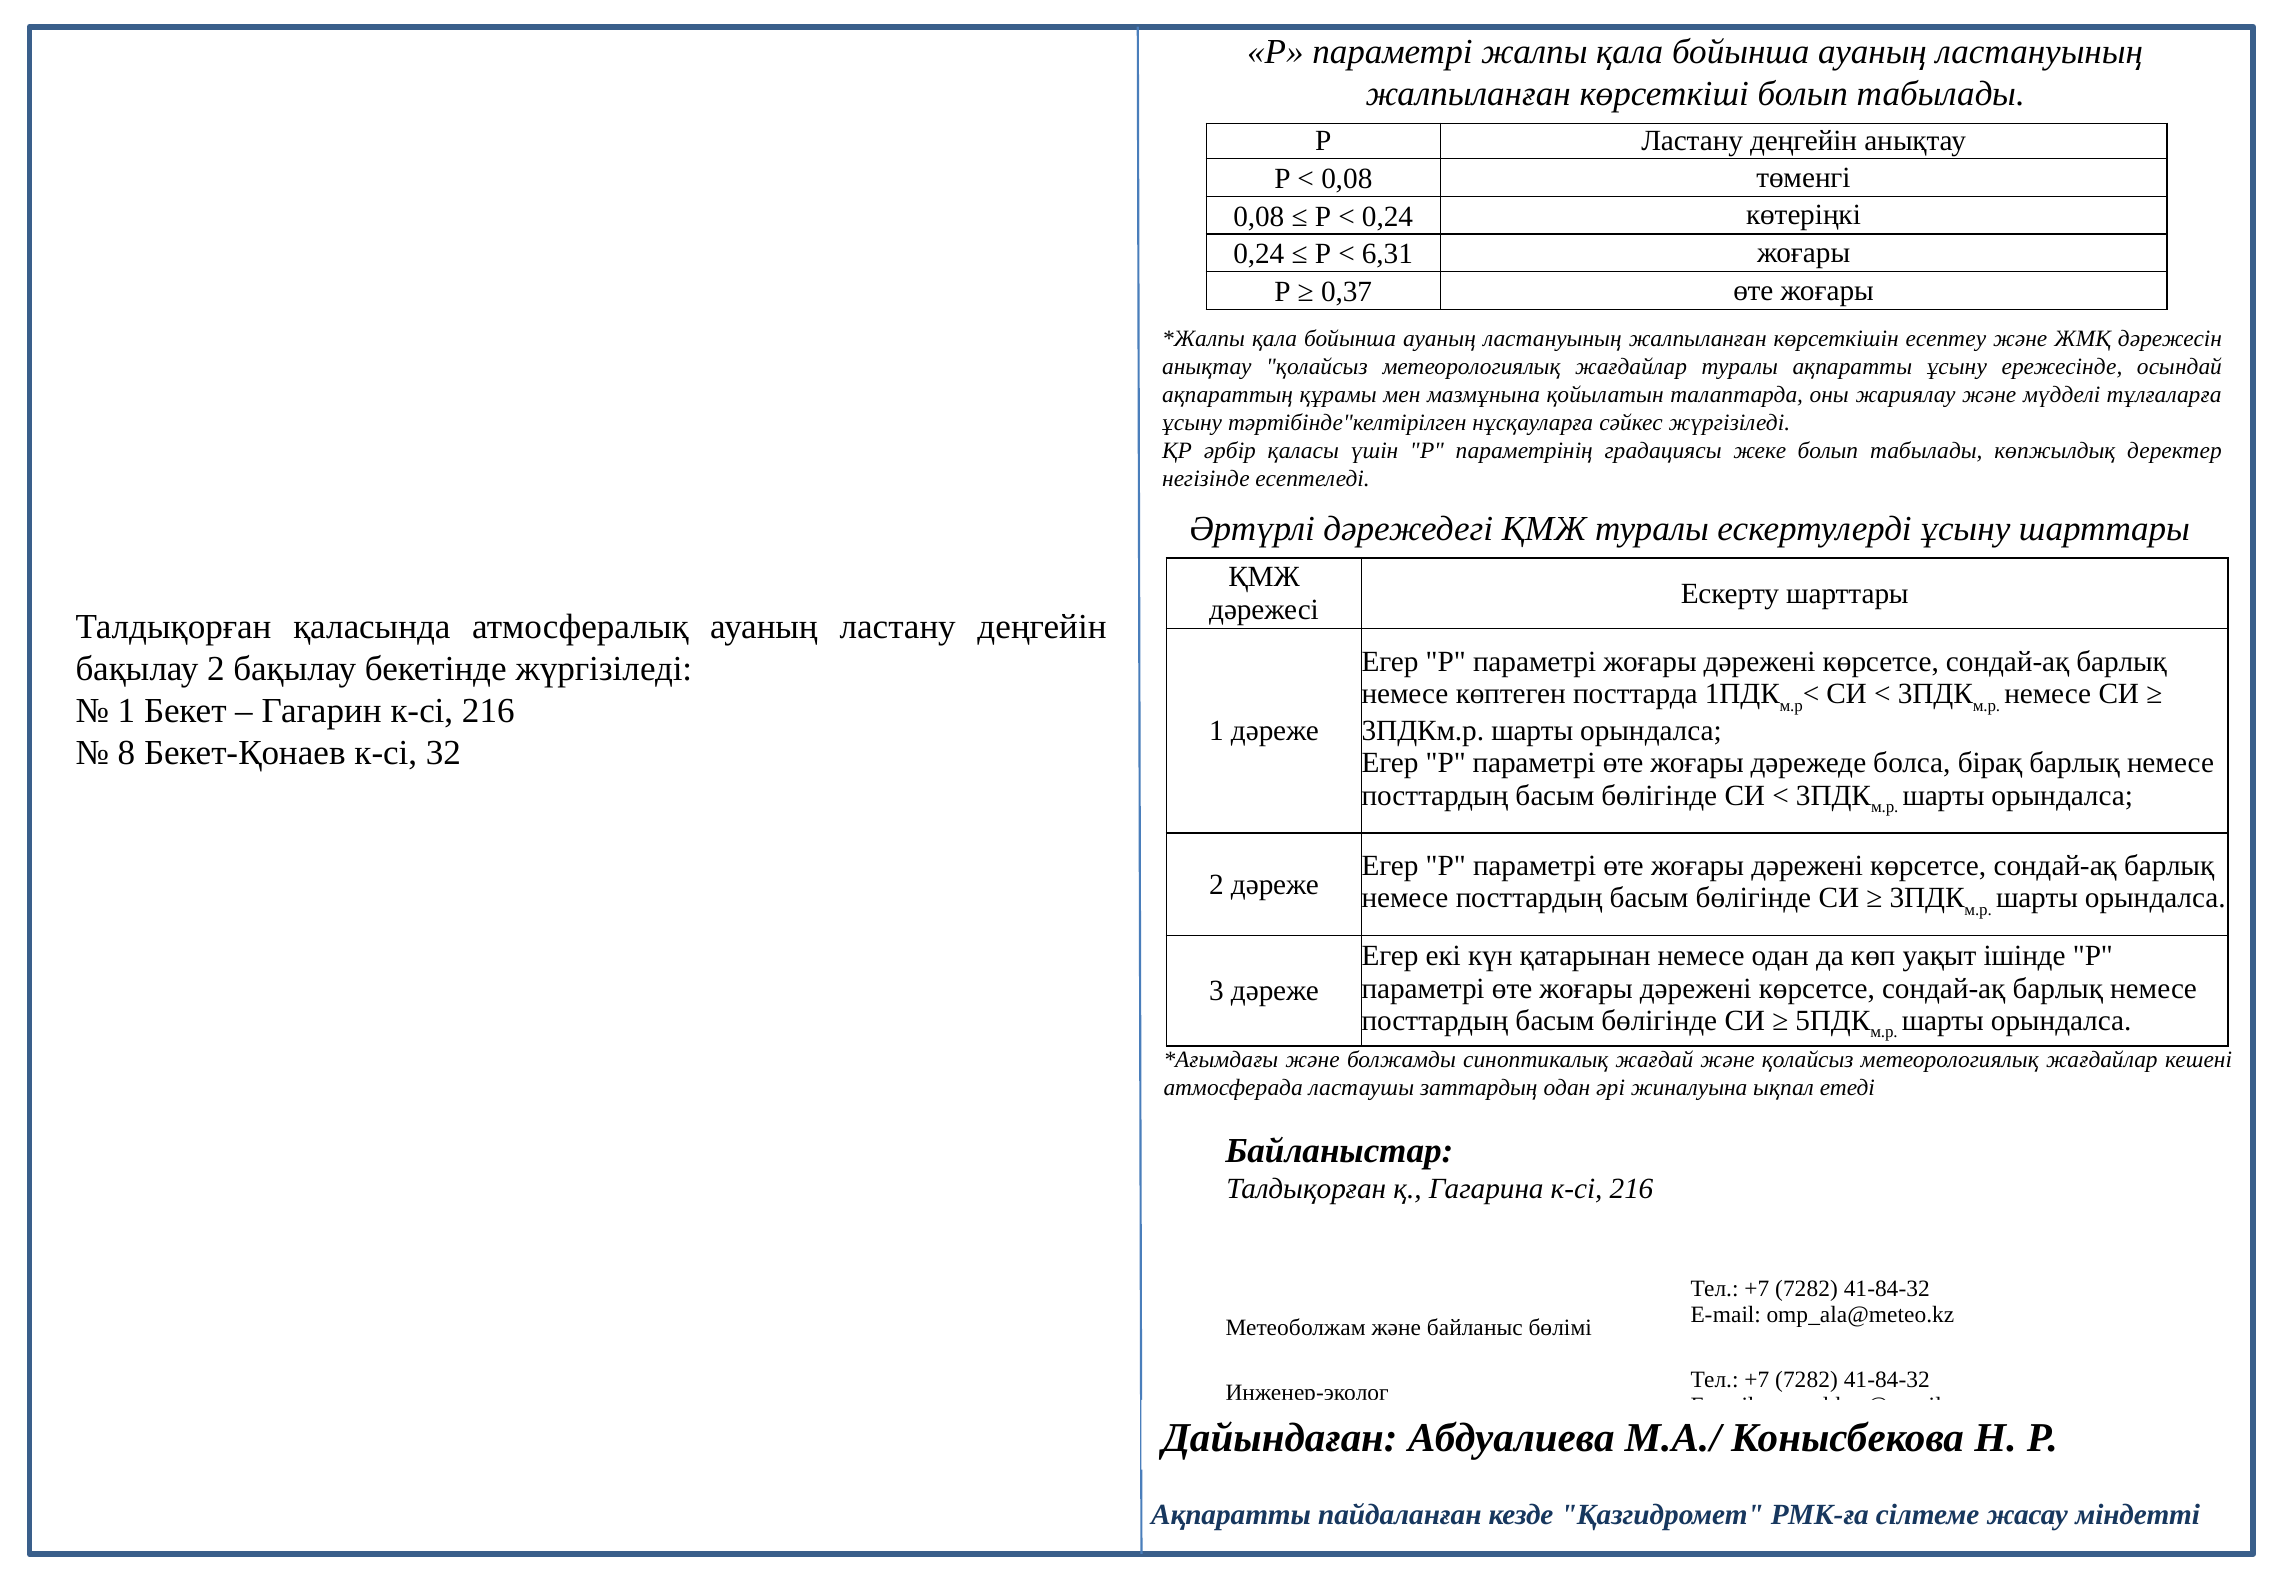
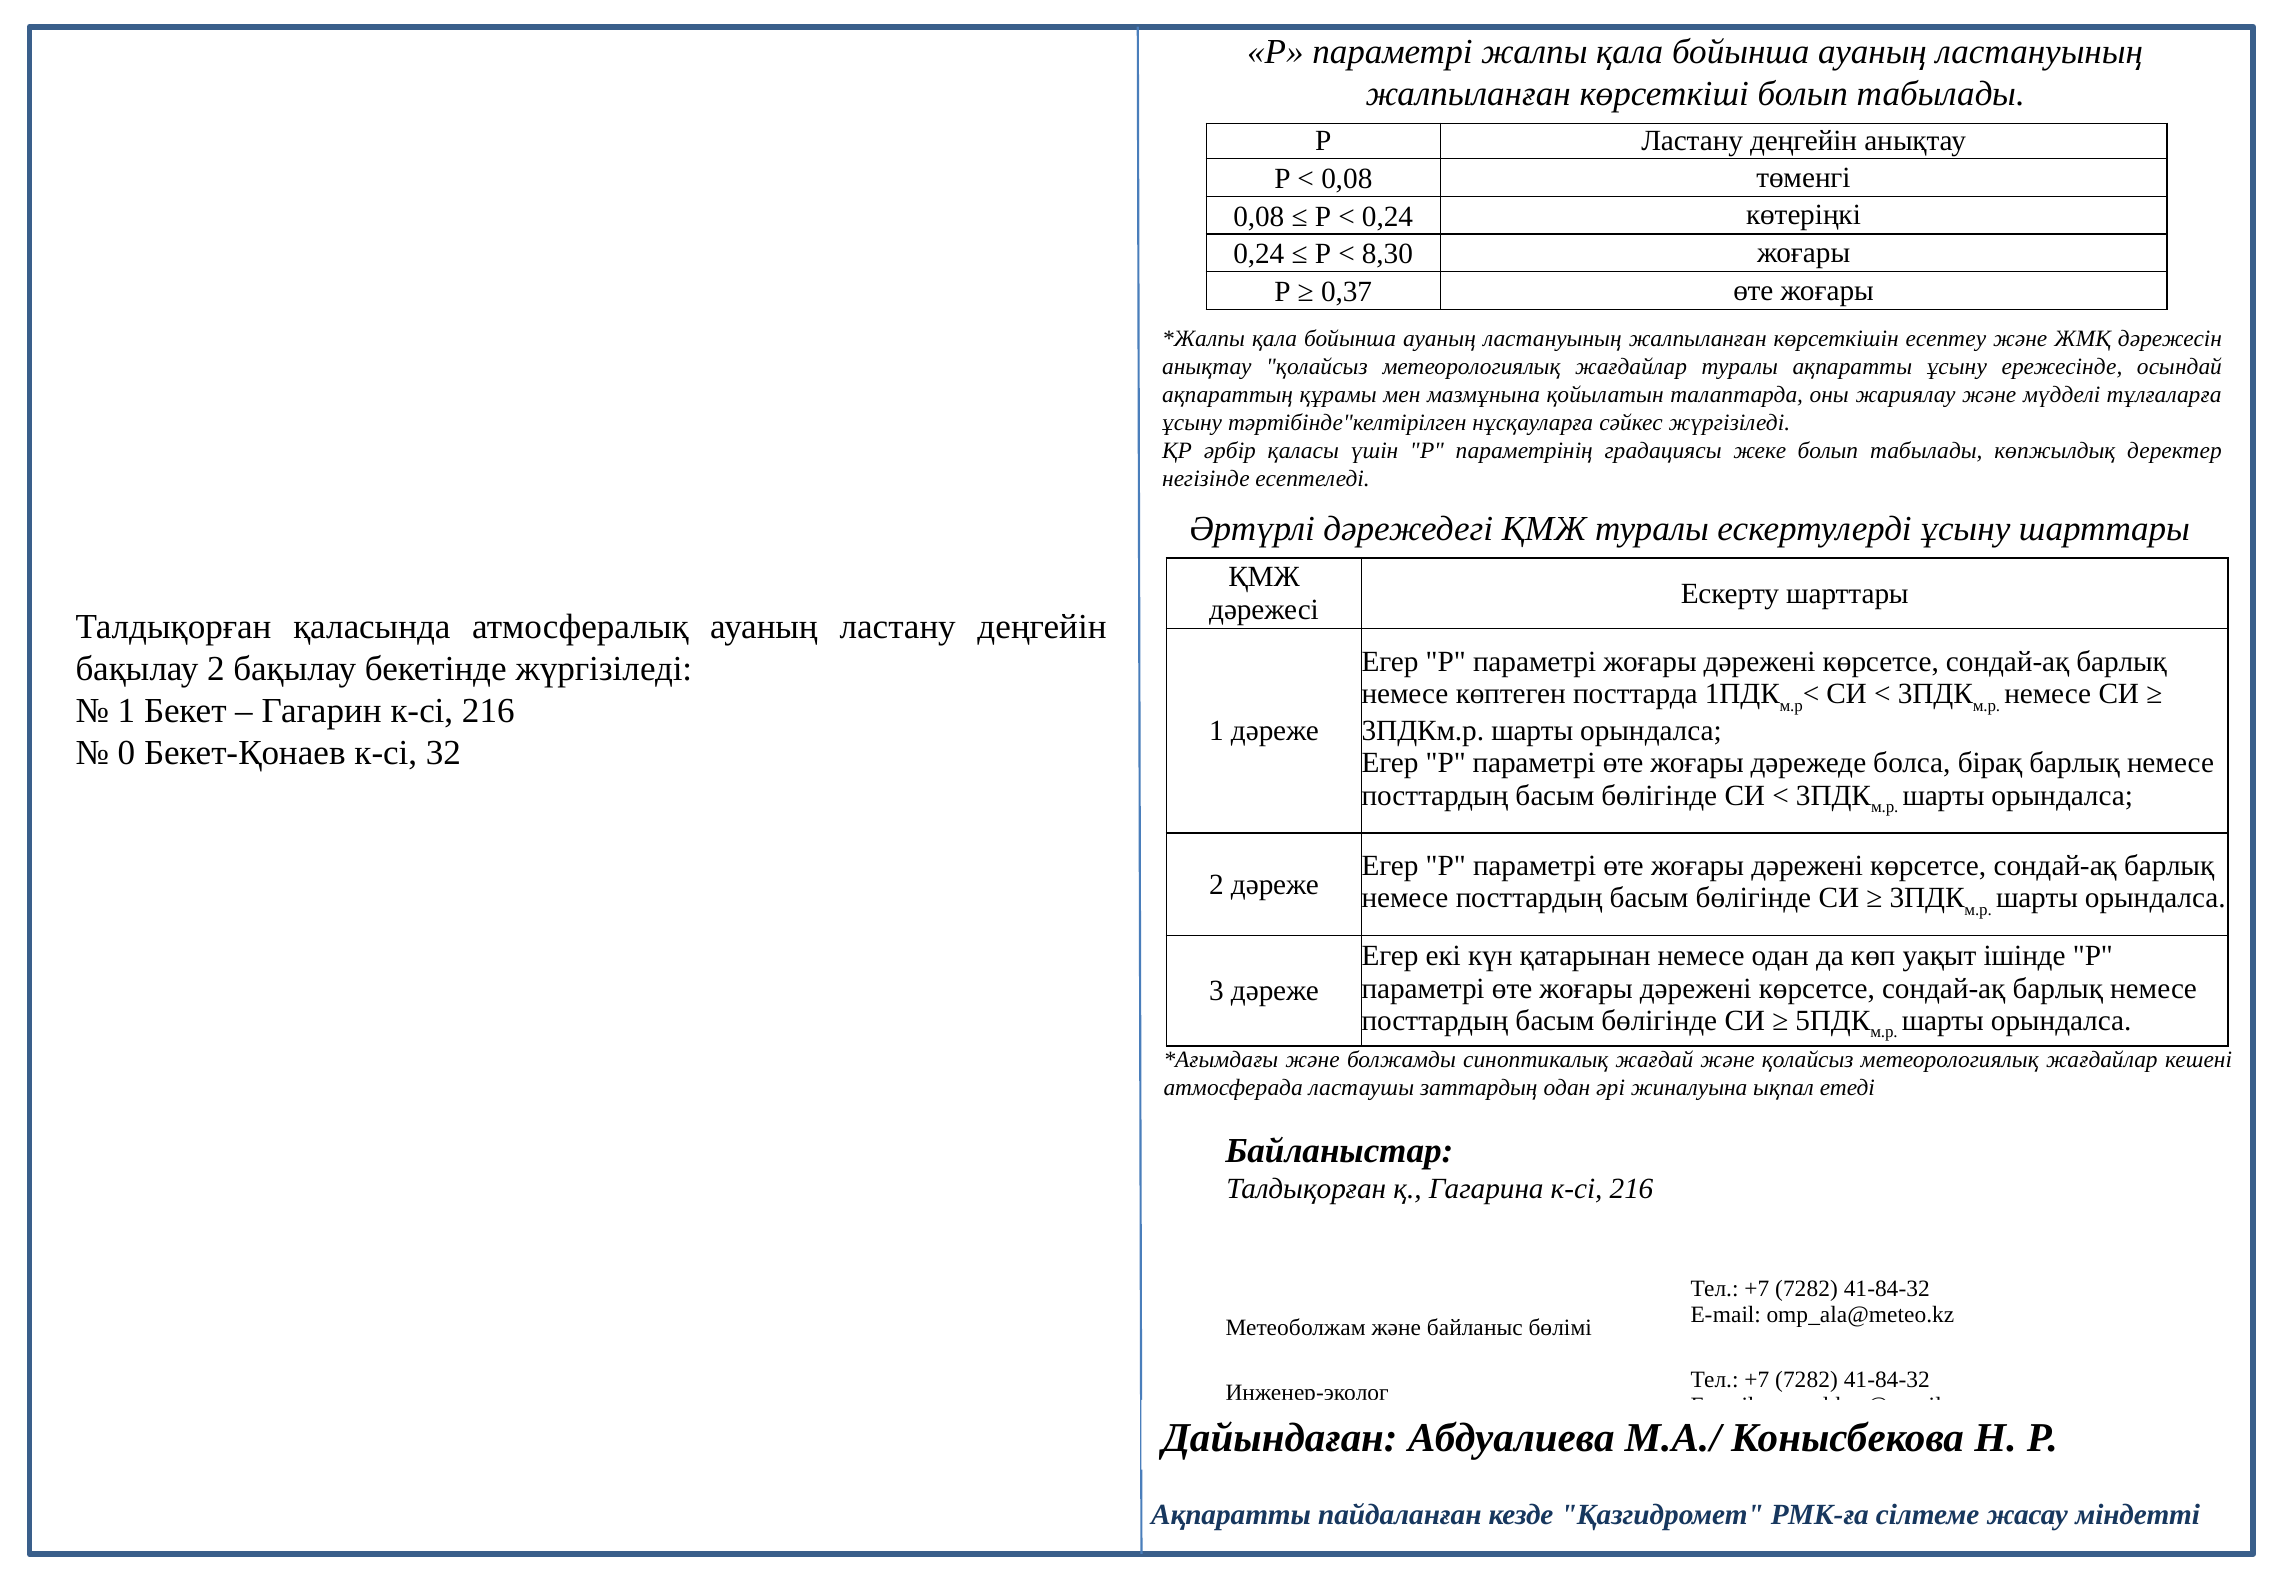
6,31: 6,31 -> 8,30 (1387, 254)
8: 8 -> 0 (127, 753)
